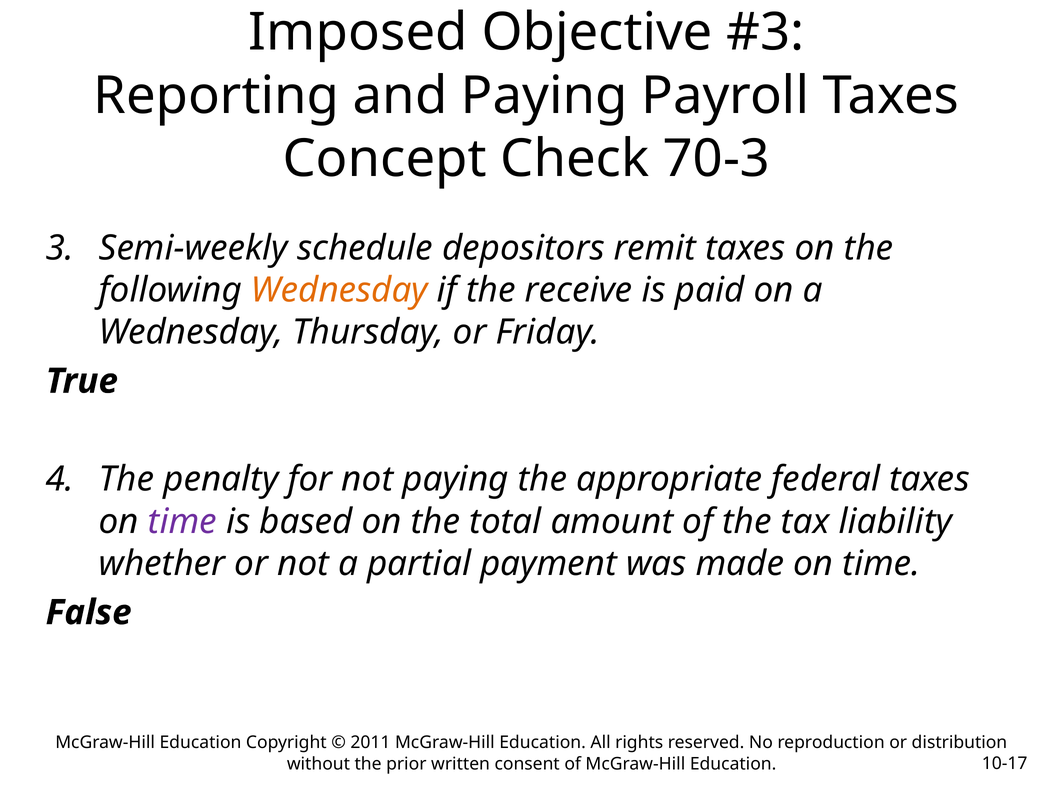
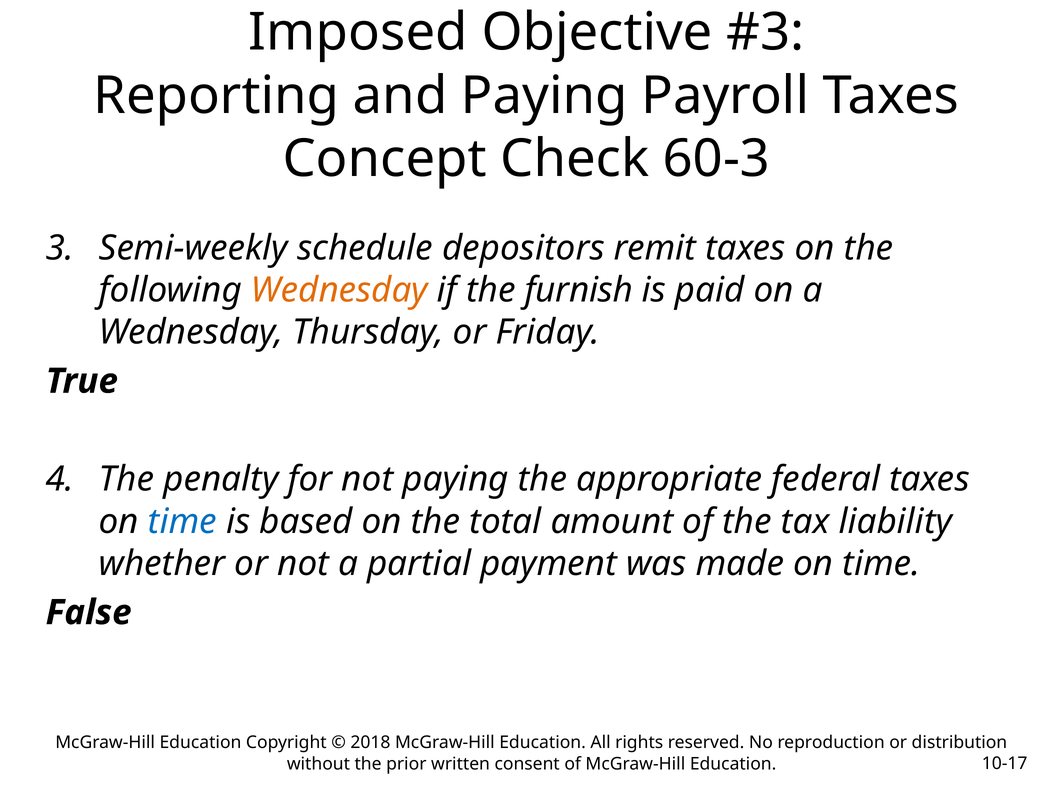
70-3: 70-3 -> 60-3 (716, 159)
receive: receive -> furnish (579, 290)
time colour: purple -> blue (182, 522)
2011: 2011 -> 2018 (370, 743)
